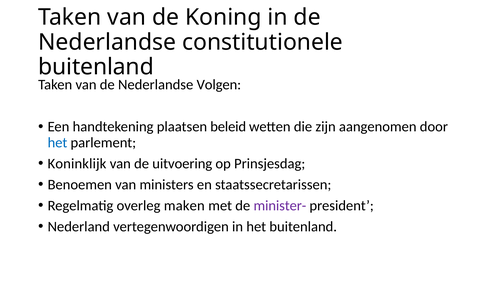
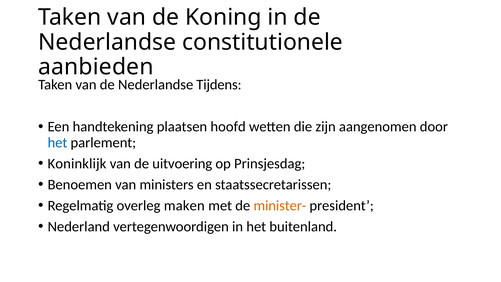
buitenland: buitenland -> aanbieden (96, 67)
Volgen: Volgen -> Tijdens (219, 85)
beleid: beleid -> hoofd (228, 127)
minister- colour: purple -> orange (280, 206)
